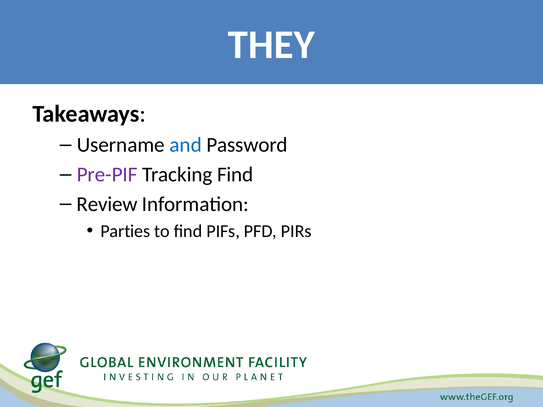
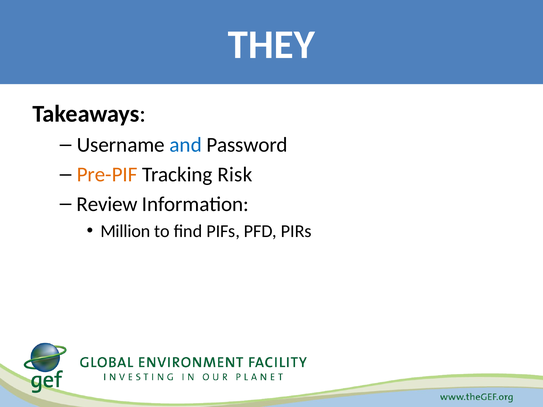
Pre-PIF colour: purple -> orange (107, 175)
Tracking Find: Find -> Risk (235, 175)
Parties: Parties -> Million (125, 231)
